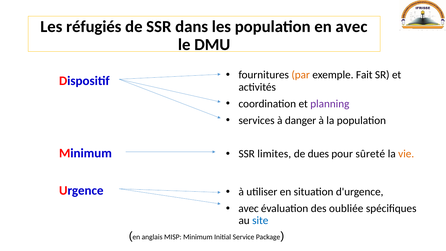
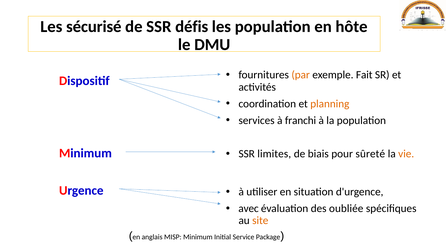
réfugiés: réfugiés -> sécurisé (94, 27)
dans: dans -> défis (192, 27)
en avec: avec -> hôte (352, 27)
planning colour: purple -> orange (330, 104)
danger: danger -> franchi (301, 120)
dues: dues -> biais (318, 154)
site colour: blue -> orange (260, 220)
